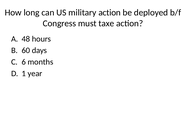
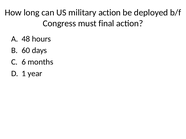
taxe: taxe -> final (106, 23)
